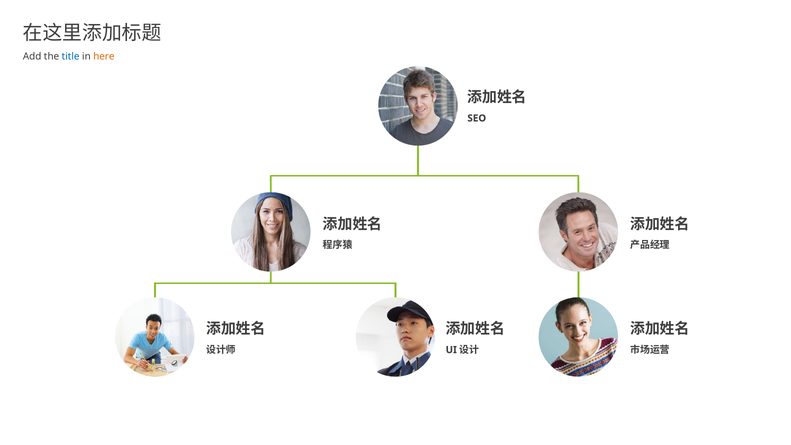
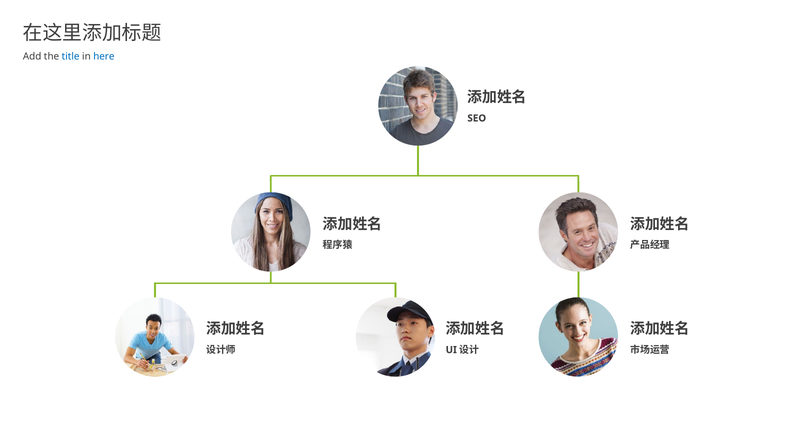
here colour: orange -> blue (104, 56)
